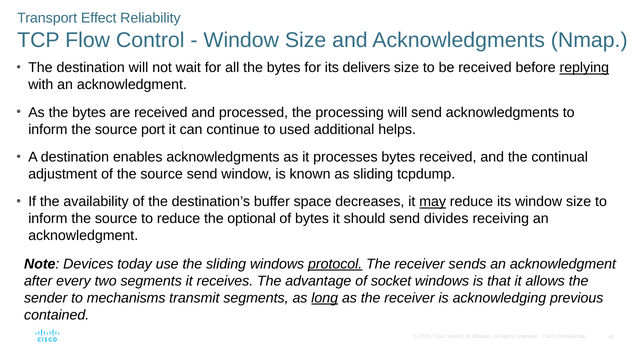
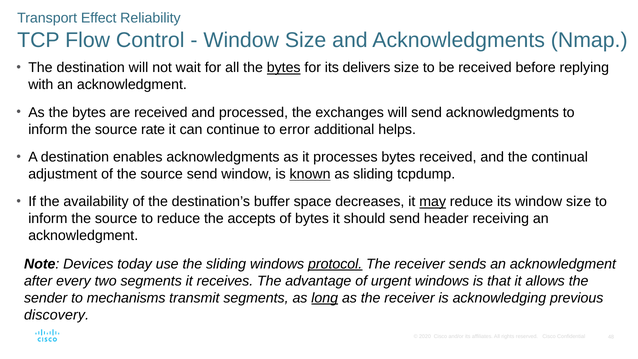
bytes underline: none -> present (284, 68)
replying underline: present -> none (584, 68)
processing: processing -> exchanges (350, 112)
port: port -> rate (153, 129)
used: used -> error (295, 129)
known underline: none -> present (310, 174)
optional: optional -> accepts (252, 219)
divides: divides -> header (446, 219)
socket: socket -> urgent (391, 281)
contained: contained -> discovery (57, 315)
